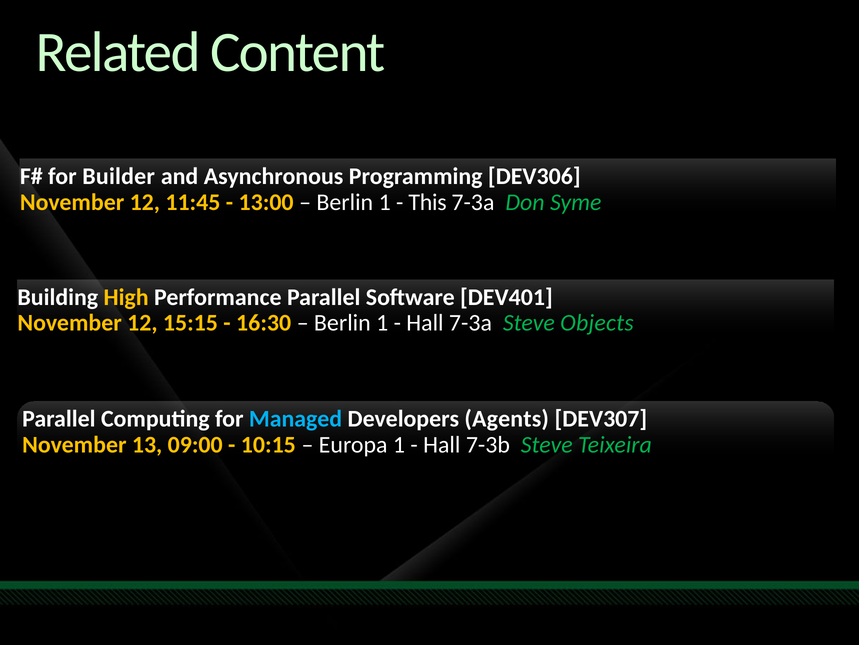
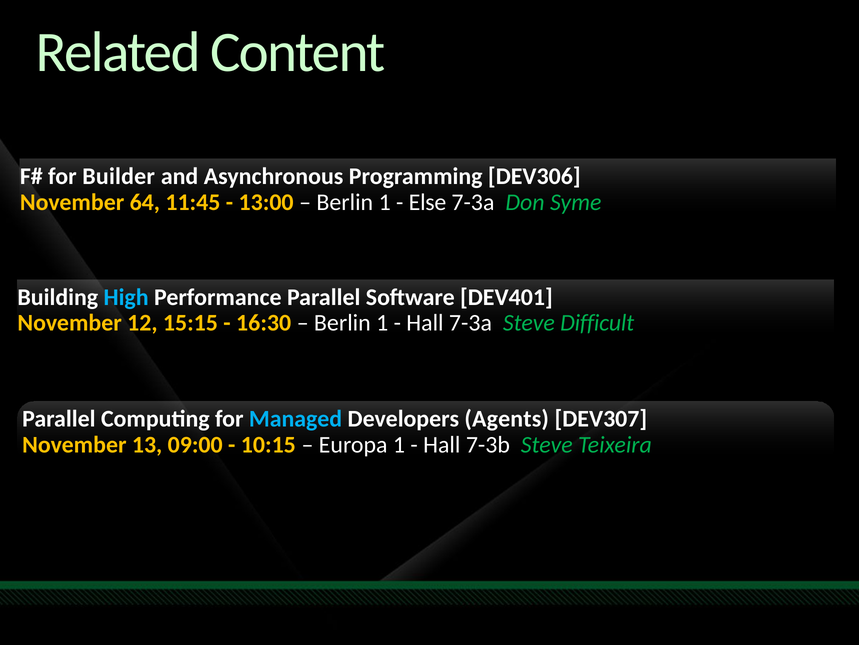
12: 12 -> 64 (145, 202)
This: This -> Else (428, 202)
High colour: yellow -> light blue (126, 297)
Objects: Objects -> Difficult (597, 323)
